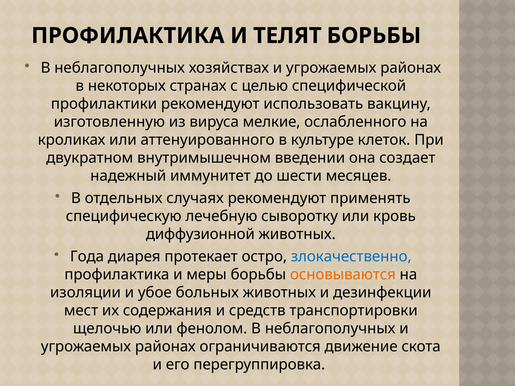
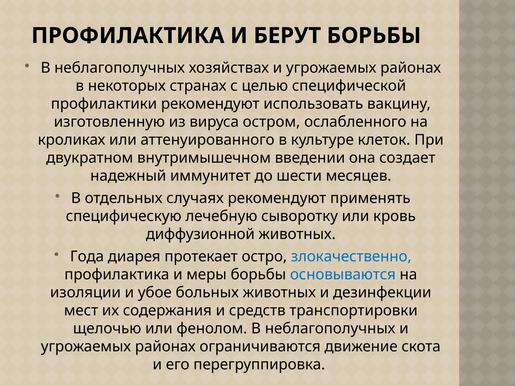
ТЕЛЯТ: ТЕЛЯТ -> БЕРУТ (287, 36)
мелкие: мелкие -> остром (271, 122)
основываются colour: orange -> blue (343, 275)
